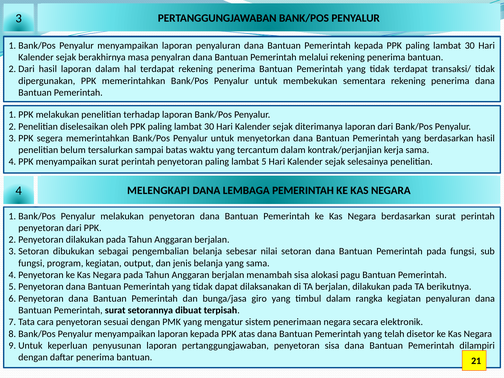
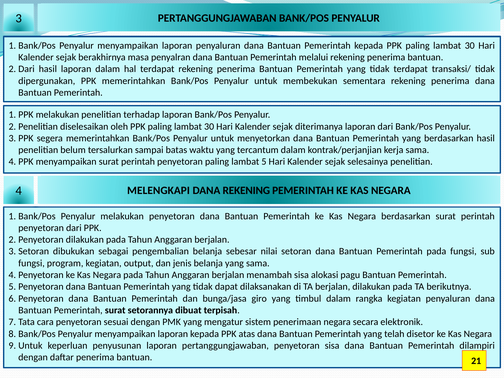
DANA LEMBAGA: LEMBAGA -> REKENING (246, 191)
